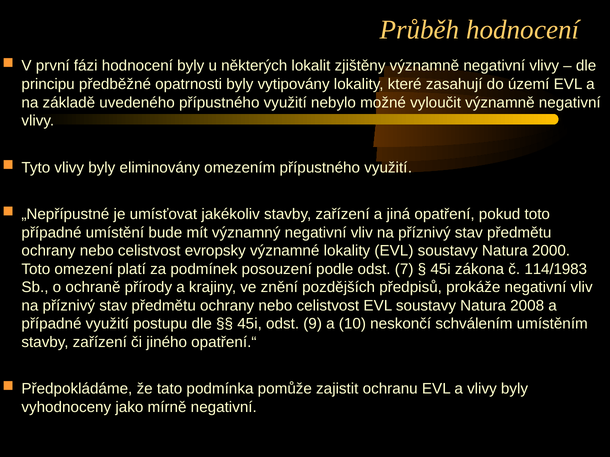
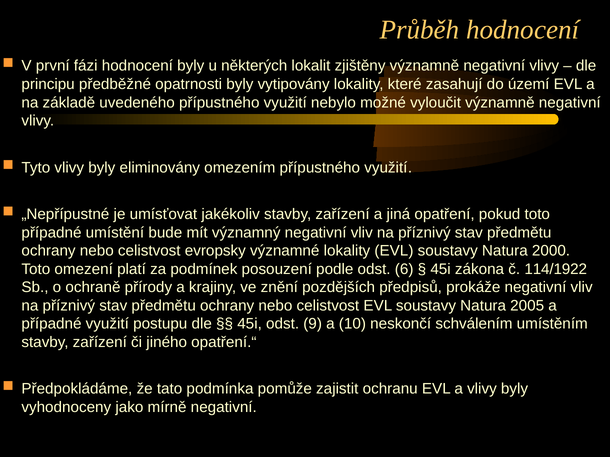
7: 7 -> 6 (404, 269)
114/1983: 114/1983 -> 114/1922 (556, 269)
2008: 2008 -> 2005 (527, 306)
